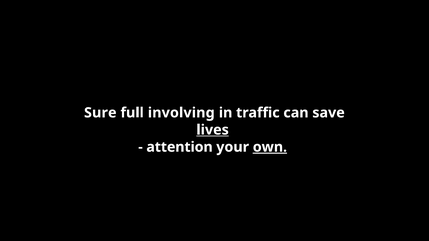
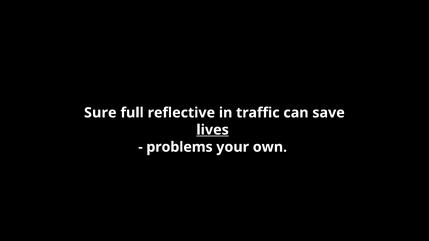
involving: involving -> reflective (181, 113)
attention: attention -> problems (180, 147)
own underline: present -> none (270, 147)
